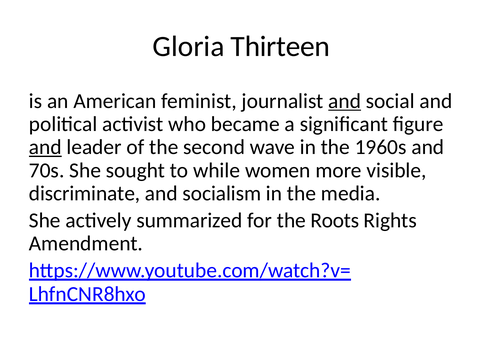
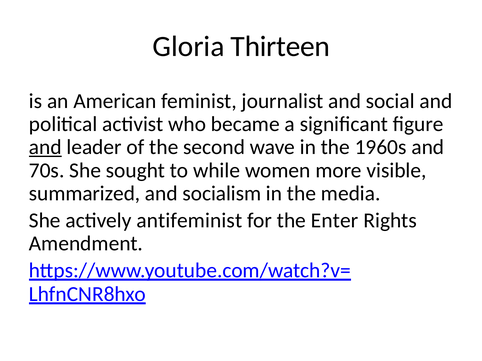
and underline: present -> none (345, 101)
discriminate: discriminate -> summarized (85, 194)
summarized: summarized -> antifeminist (189, 221)
Roots: Roots -> Enter (335, 221)
